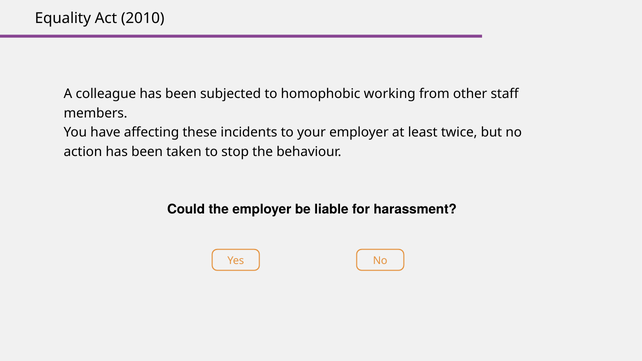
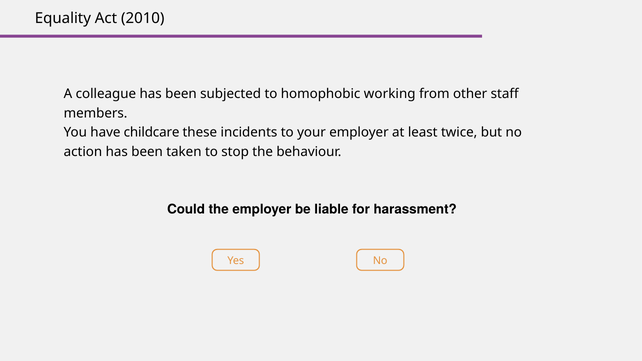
affecting: affecting -> childcare (152, 133)
